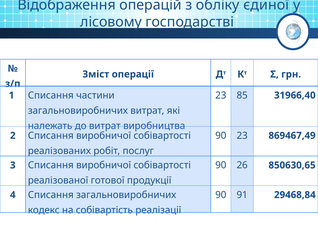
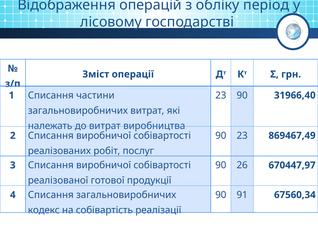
єдиної: єдиної -> період (266, 5)
23 85: 85 -> 90 (242, 95)
850630,65: 850630,65 -> 670447,97 (292, 165)
29468,84: 29468,84 -> 67560,34 (295, 194)
